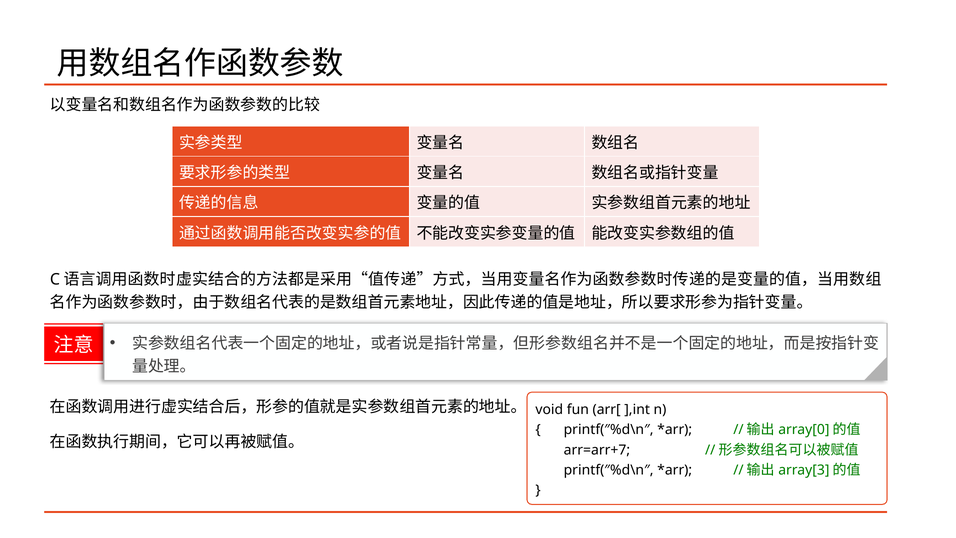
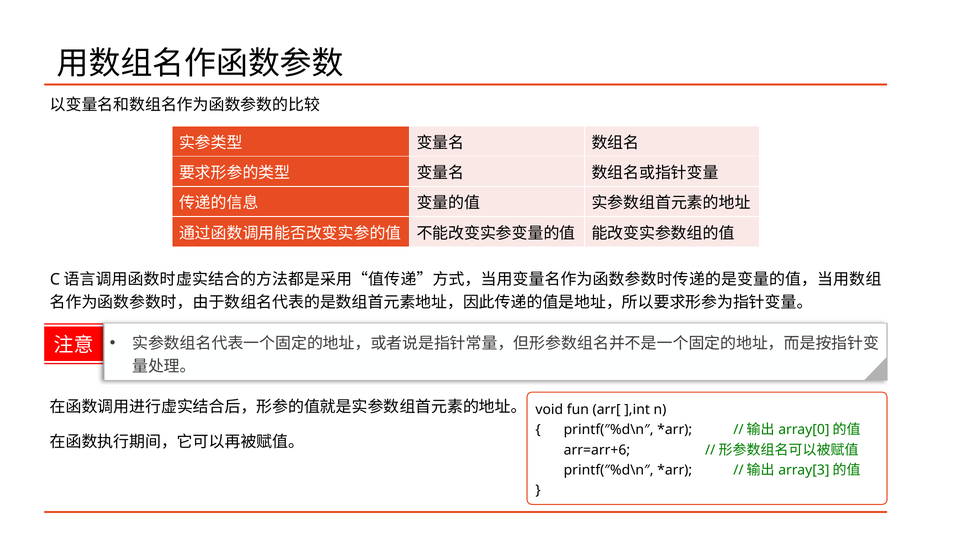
arr=arr+7: arr=arr+7 -> arr=arr+6 (597, 450)
